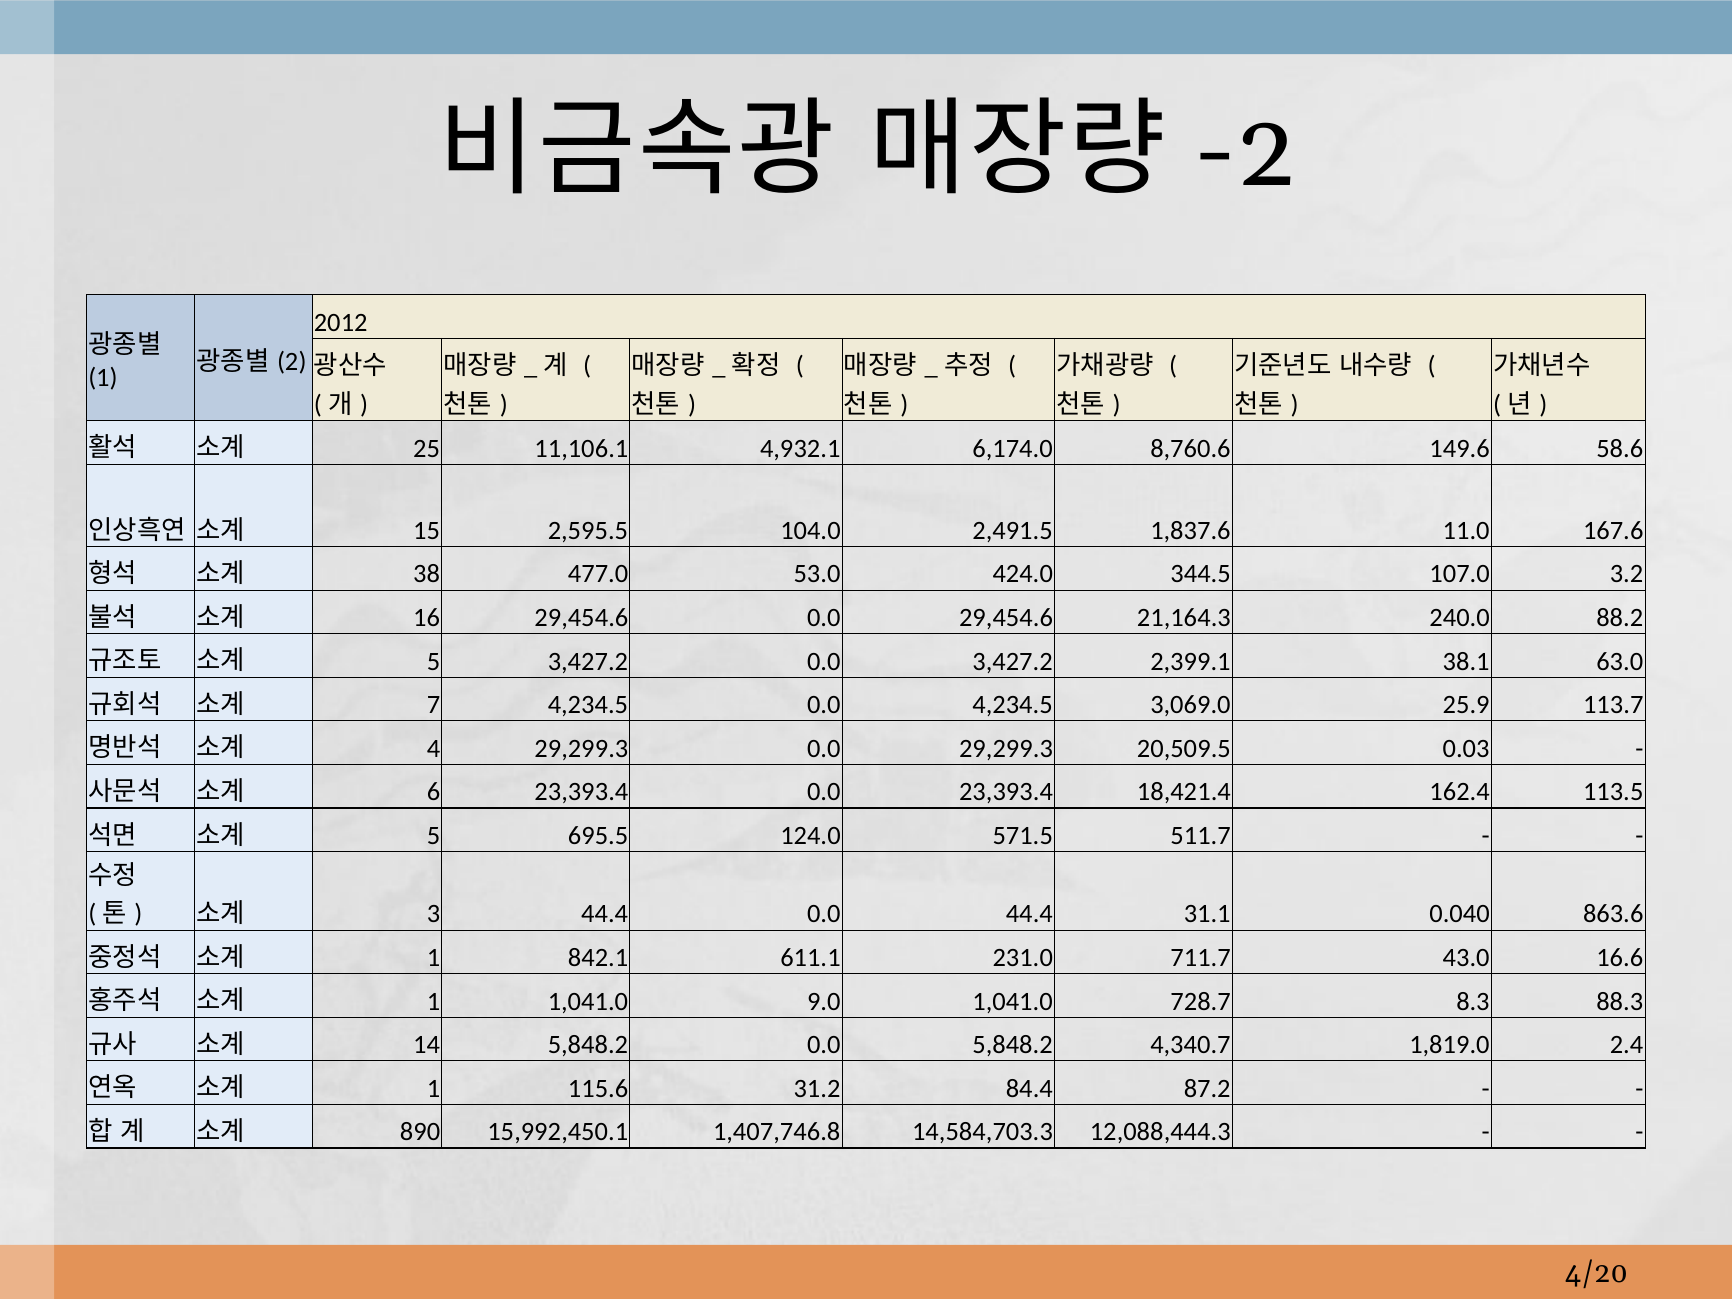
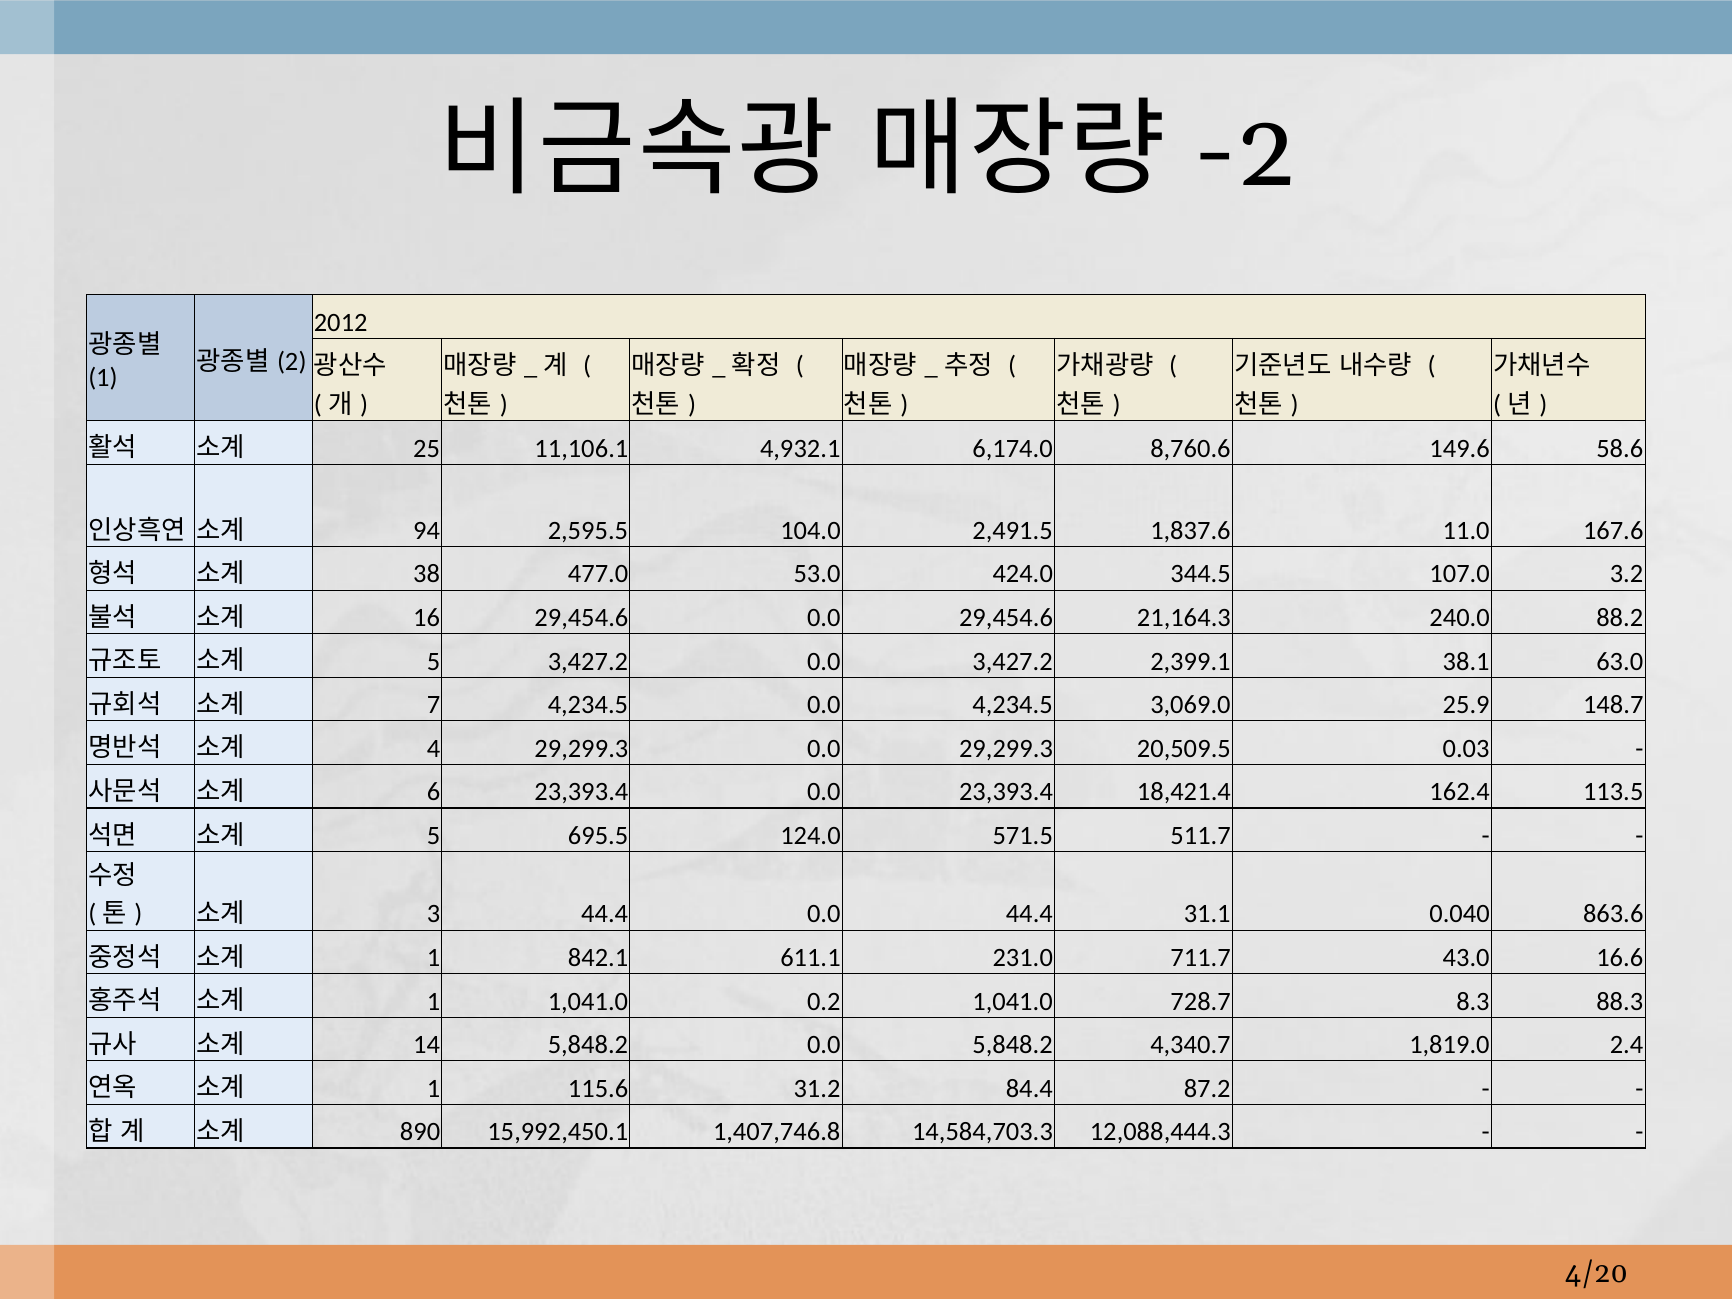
15: 15 -> 94 (427, 531)
113.7: 113.7 -> 148.7 (1613, 705)
9.0: 9.0 -> 0.2 (824, 1001)
